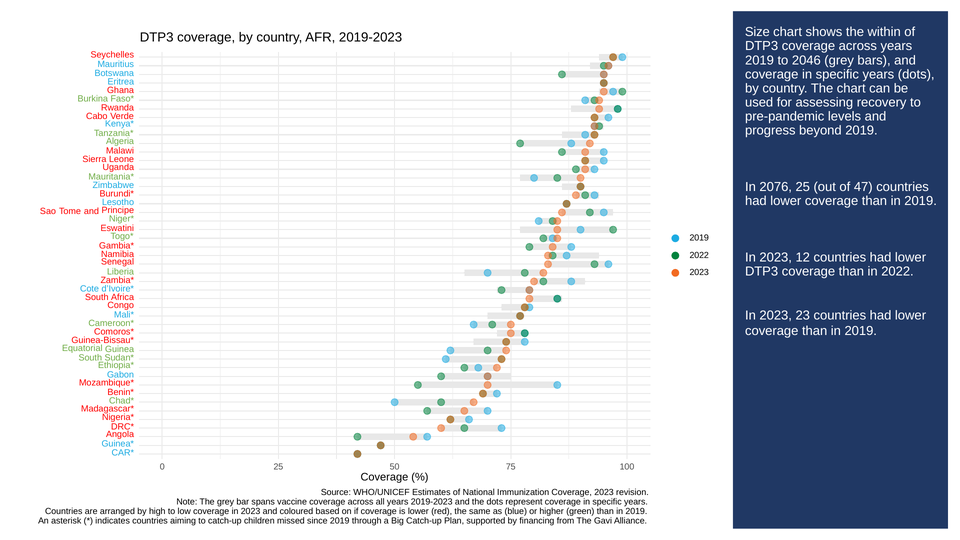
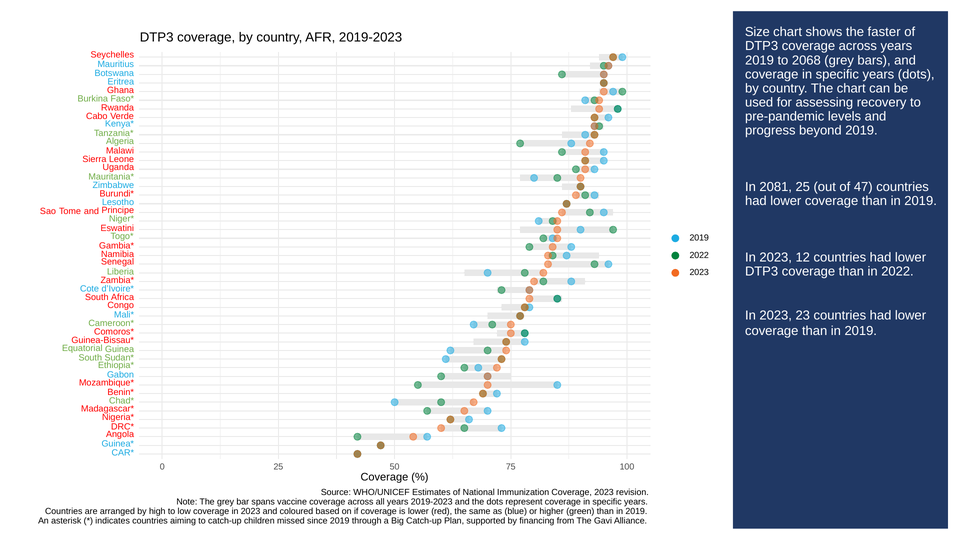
within: within -> faster (884, 32)
2046: 2046 -> 2068 (806, 60)
2076: 2076 -> 2081 (776, 187)
